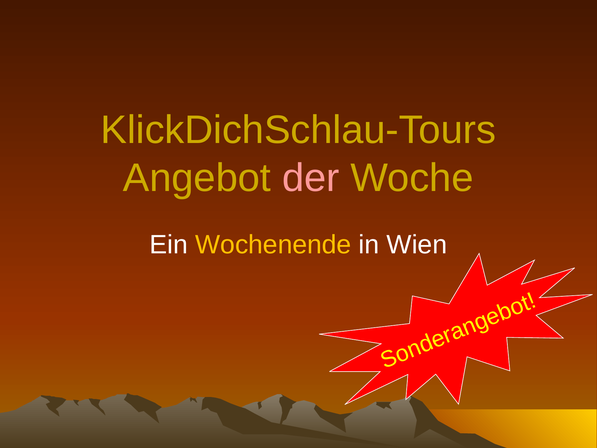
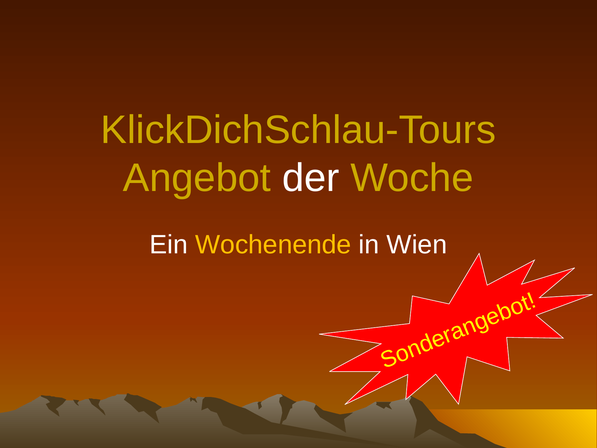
der colour: pink -> white (311, 178)
